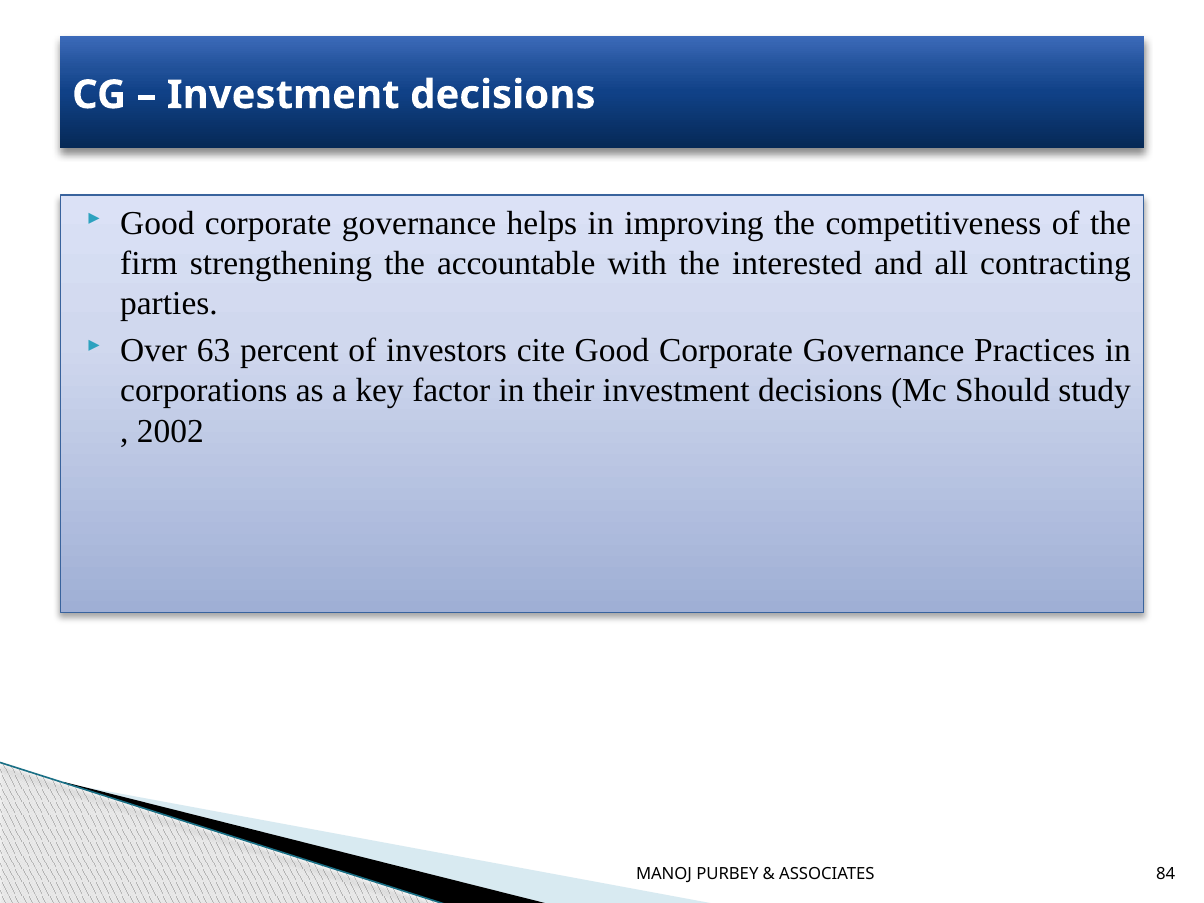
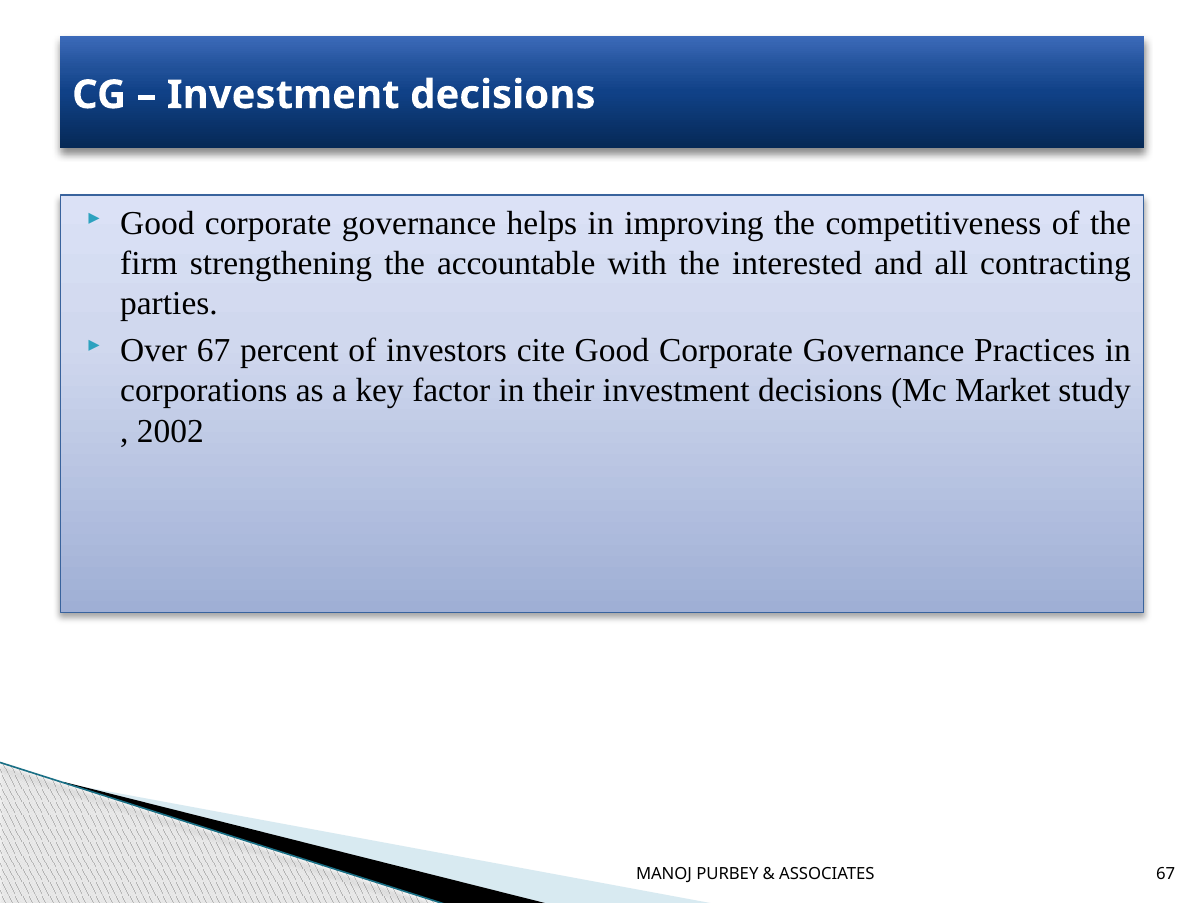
Over 63: 63 -> 67 (214, 351)
Should: Should -> Market (1003, 391)
ASSOCIATES 84: 84 -> 67 (1166, 874)
